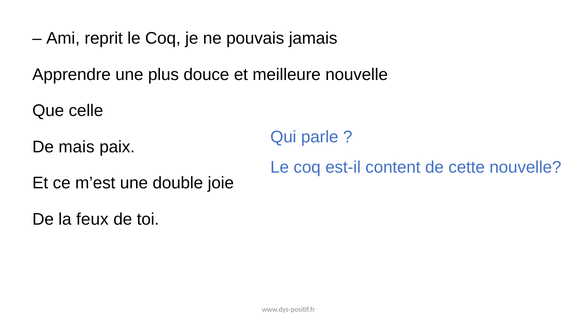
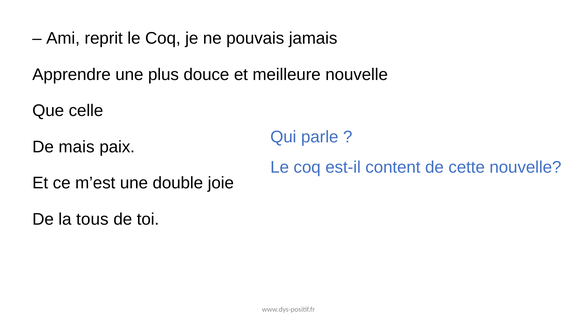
feux: feux -> tous (92, 220)
